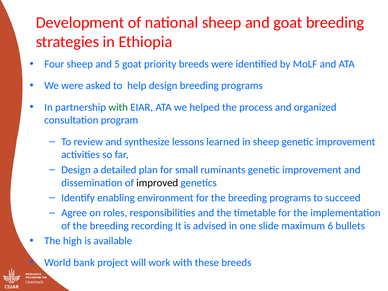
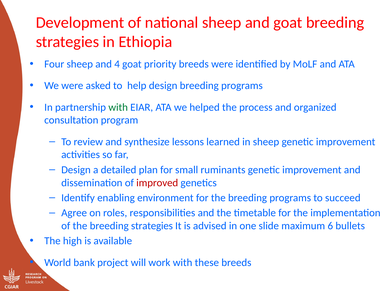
5: 5 -> 4 (117, 64)
improved colour: black -> red (157, 183)
the breeding recording: recording -> strategies (152, 226)
